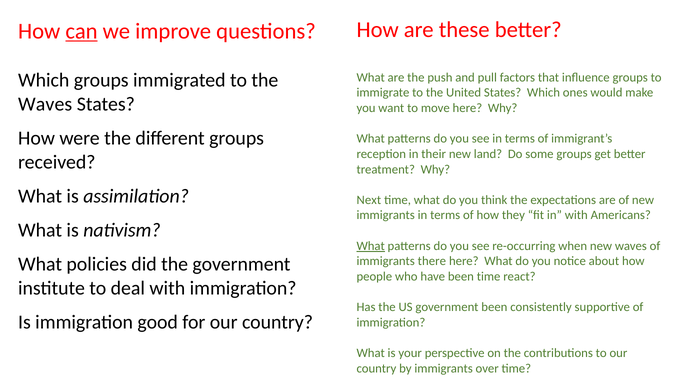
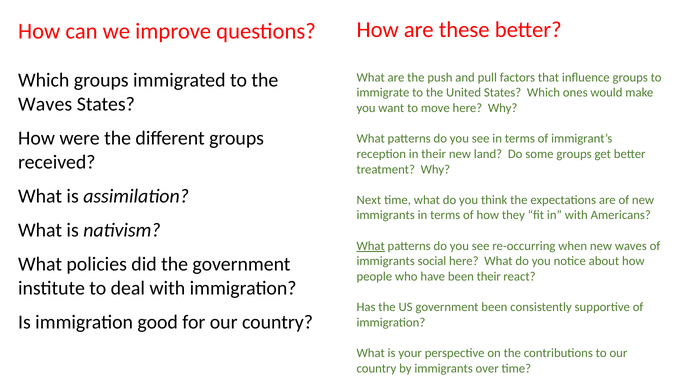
can underline: present -> none (82, 31)
there: there -> social (432, 261)
been time: time -> their (489, 276)
